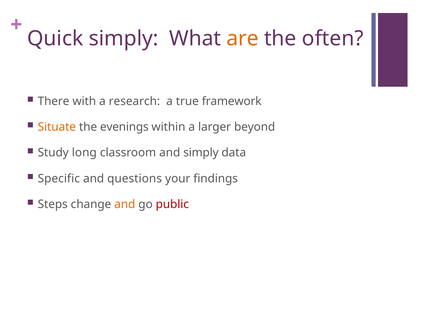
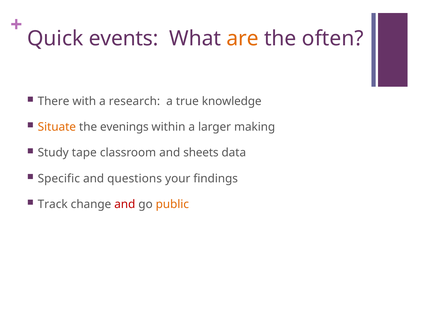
Quick simply: simply -> events (124, 39)
framework: framework -> knowledge (232, 101)
beyond: beyond -> making (255, 127)
long: long -> tape (84, 153)
and simply: simply -> sheets (201, 153)
Steps: Steps -> Track (53, 204)
and colour: orange -> red (125, 204)
public colour: red -> orange (172, 204)
